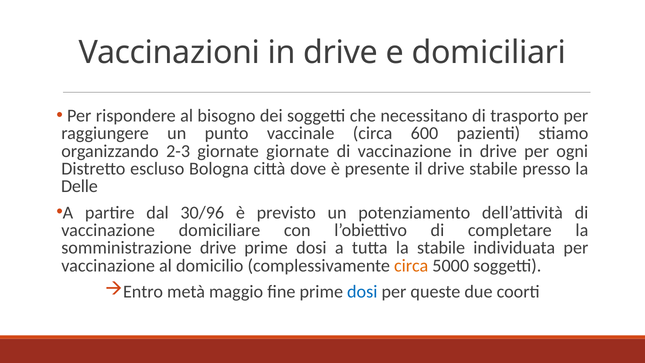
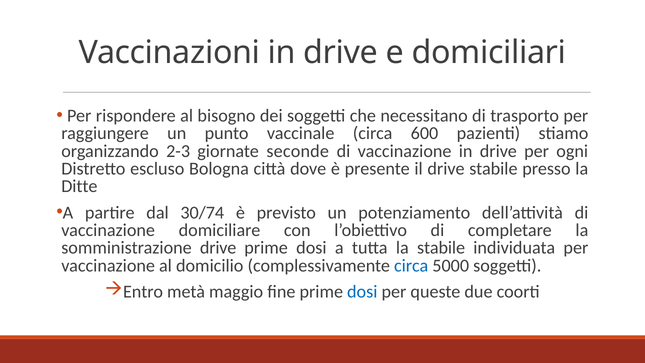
giornate giornate: giornate -> seconde (298, 151)
Delle: Delle -> Ditte (79, 186)
30/96: 30/96 -> 30/74 (202, 212)
circa colour: orange -> blue (411, 265)
